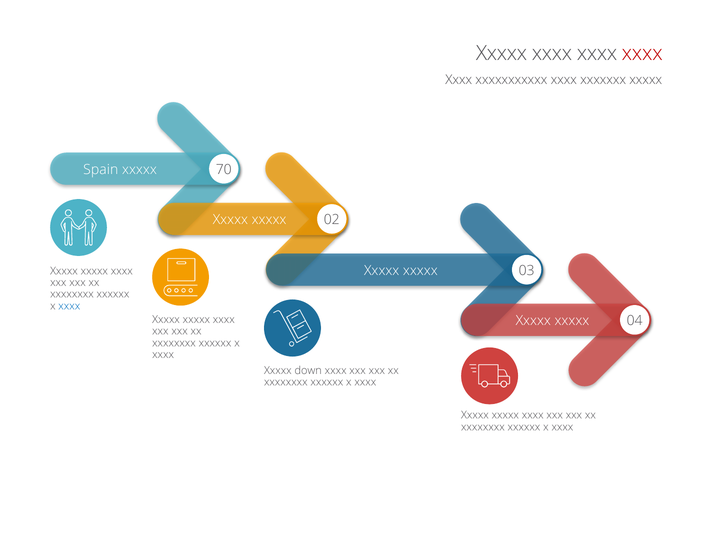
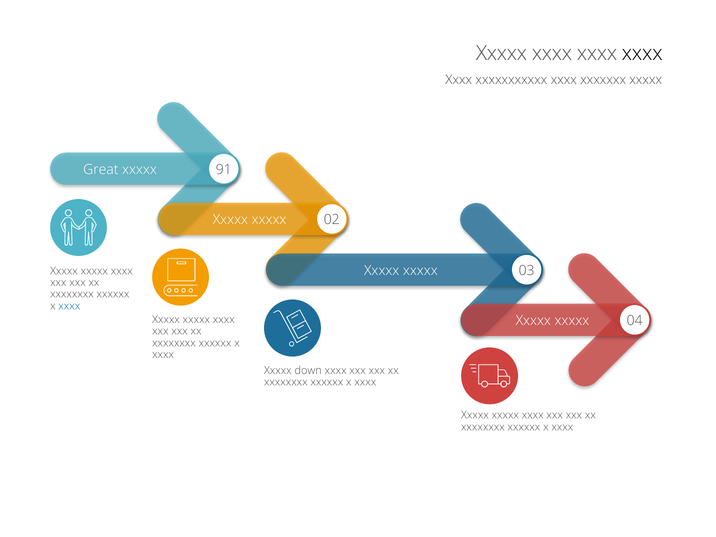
xxxx colour: red -> black (642, 53)
Spain: Spain -> Great (101, 170)
70: 70 -> 91 (224, 170)
